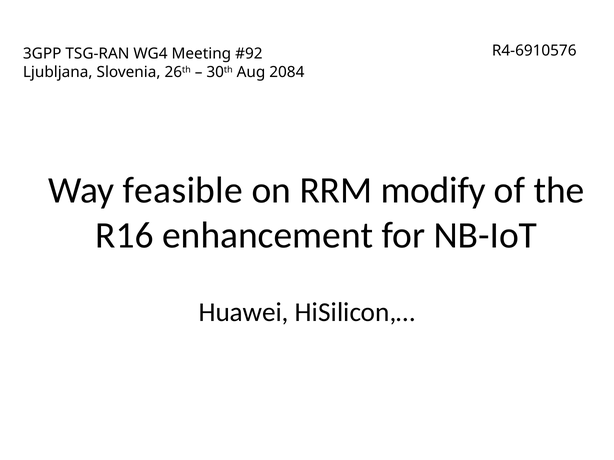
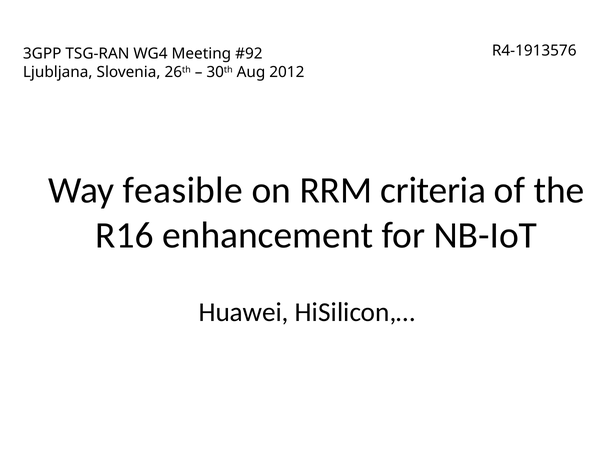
R4-6910576: R4-6910576 -> R4-1913576 (534, 51)
2084: 2084 -> 2012 (287, 72)
modify: modify -> criteria (433, 191)
